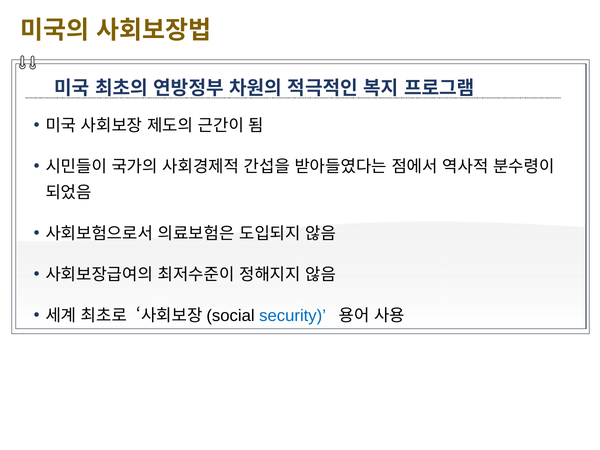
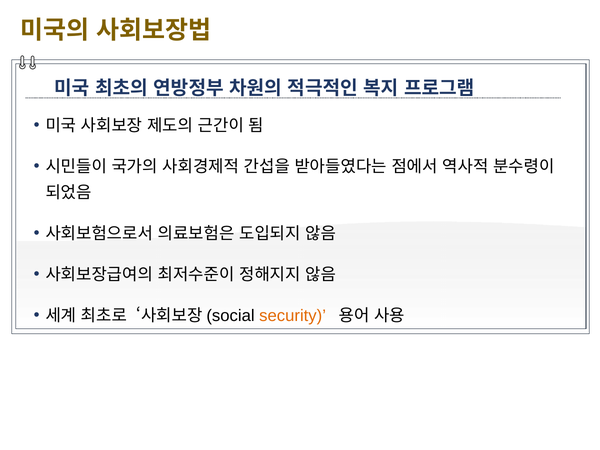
security colour: blue -> orange (293, 316)
